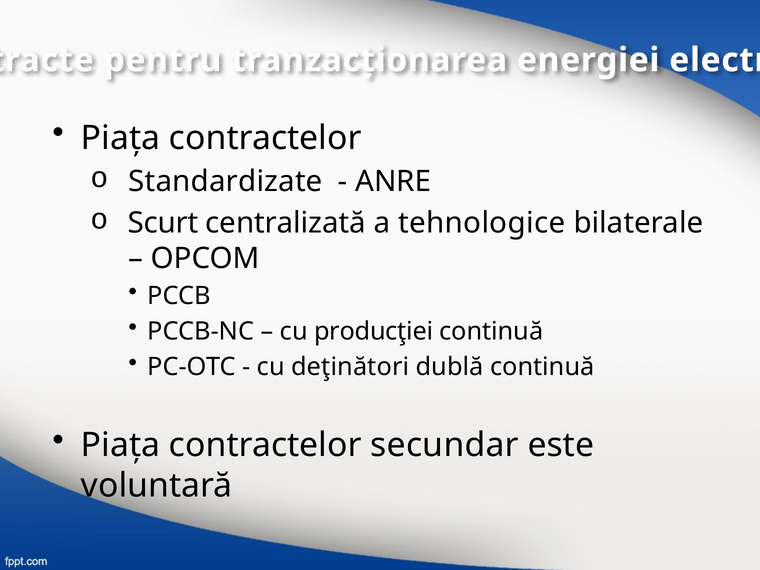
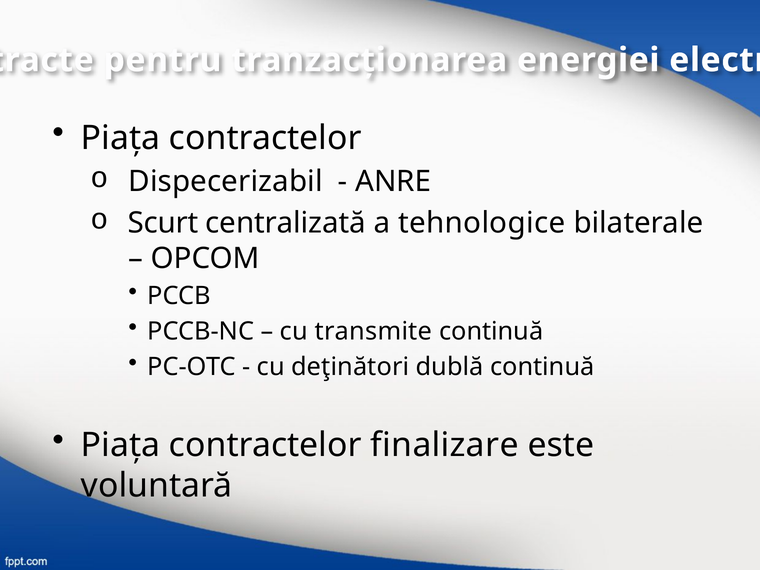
Standardizate: Standardizate -> Dispecerizabil (226, 182)
producţiei: producţiei -> transmite (373, 332)
secundar: secundar -> finalizare (444, 445)
